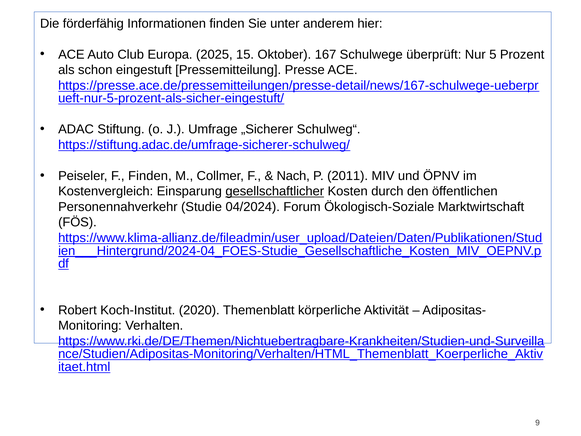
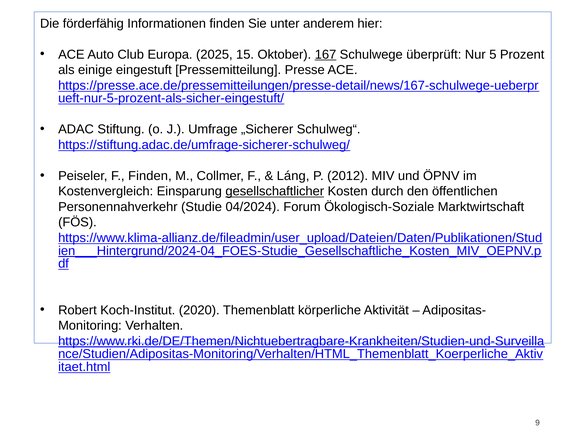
167 underline: none -> present (326, 54)
schon: schon -> einige (95, 70)
Nach: Nach -> Láng (293, 176)
2011: 2011 -> 2012 (348, 176)
